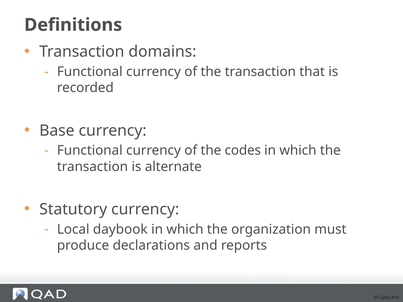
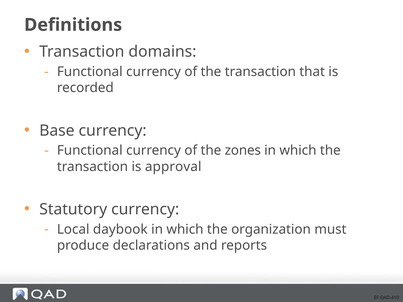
codes: codes -> zones (243, 151)
alternate: alternate -> approval (173, 167)
